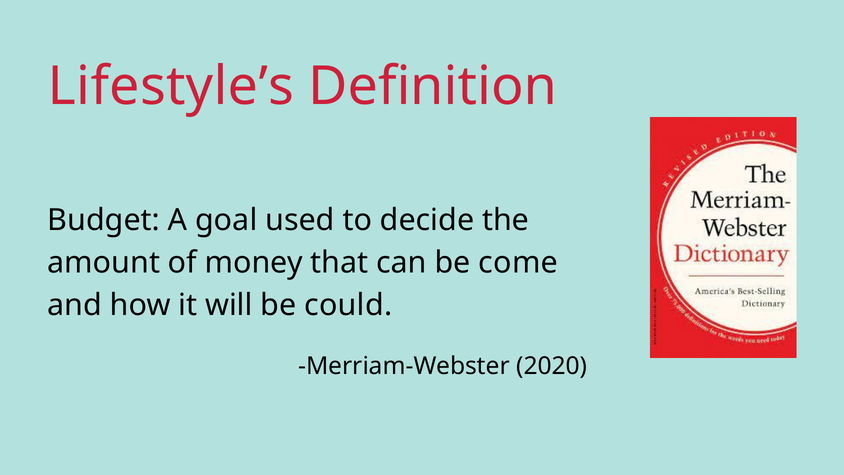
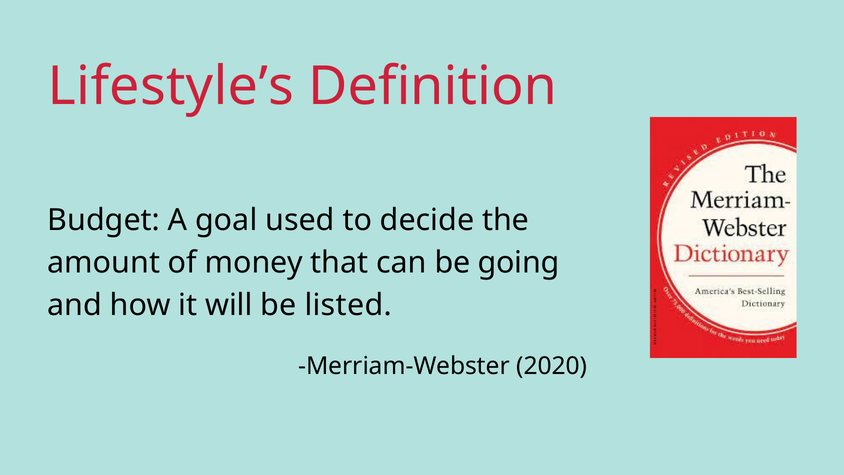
come: come -> going (519, 263)
could: could -> listed (348, 305)
